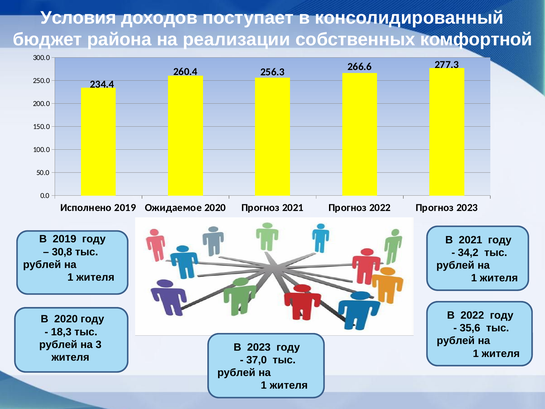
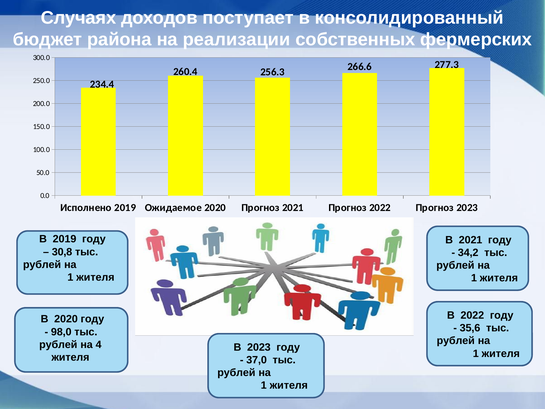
Условия: Условия -> Случаях (78, 18)
комфортной: комфортной -> фермерских (476, 40)
18,3: 18,3 -> 98,0 (61, 332)
3: 3 -> 4 (99, 344)
